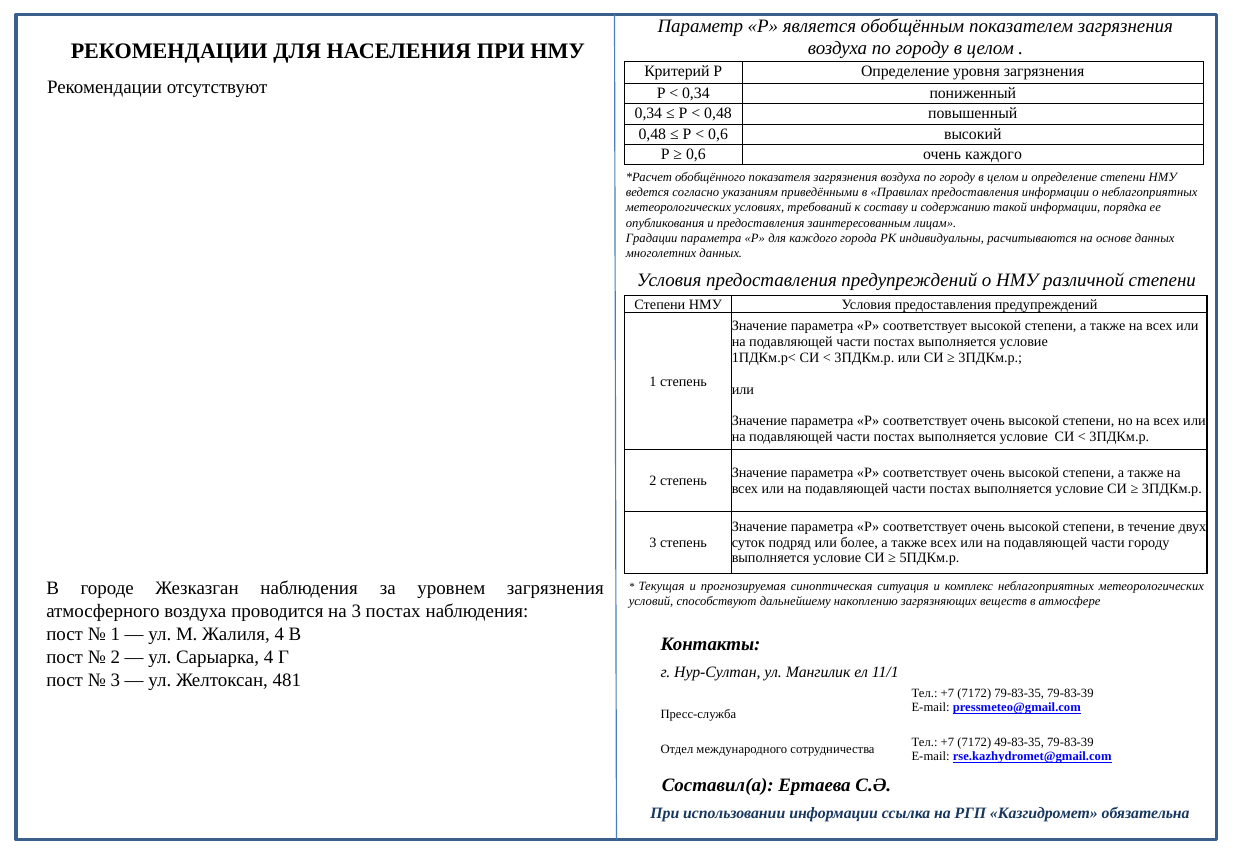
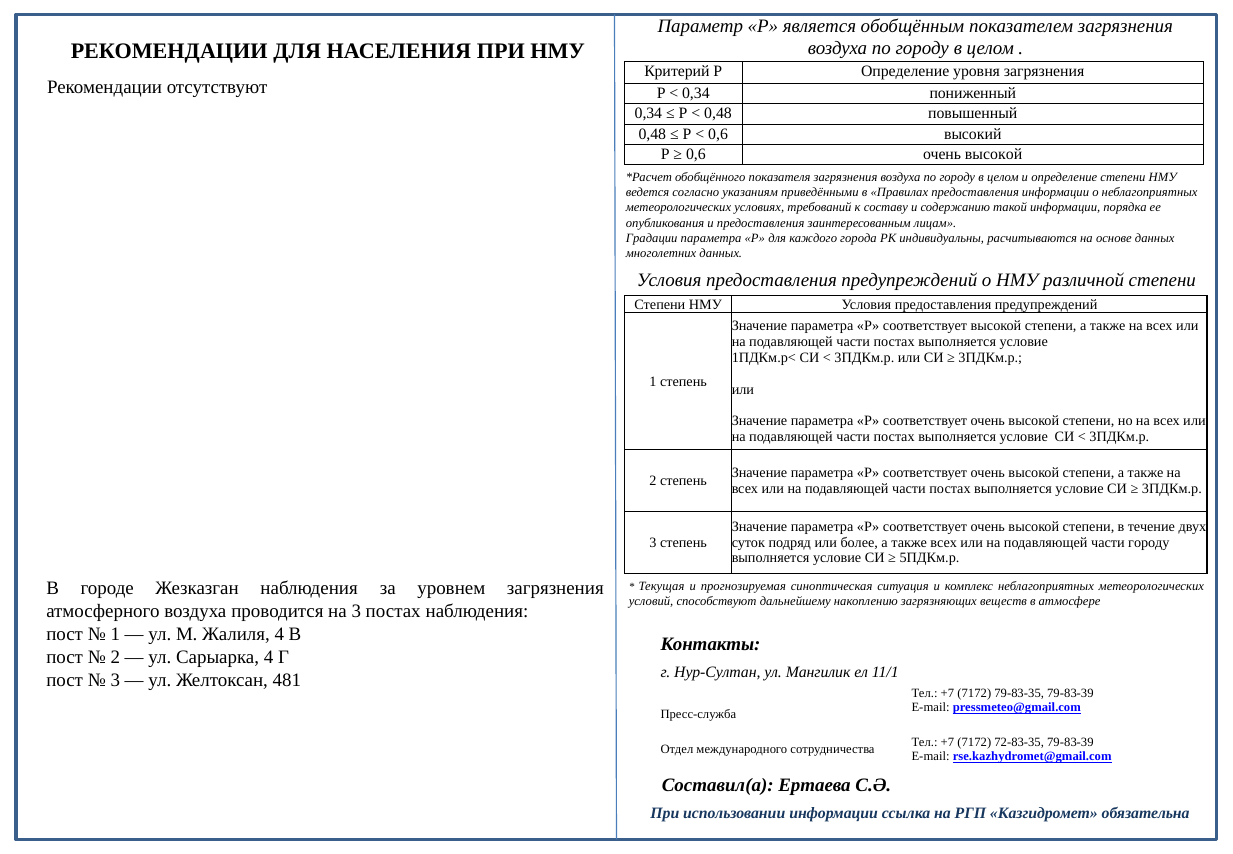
0,6 очень каждого: каждого -> высокой (994, 154)
49-83-35: 49-83-35 -> 72-83-35 (1019, 742)
